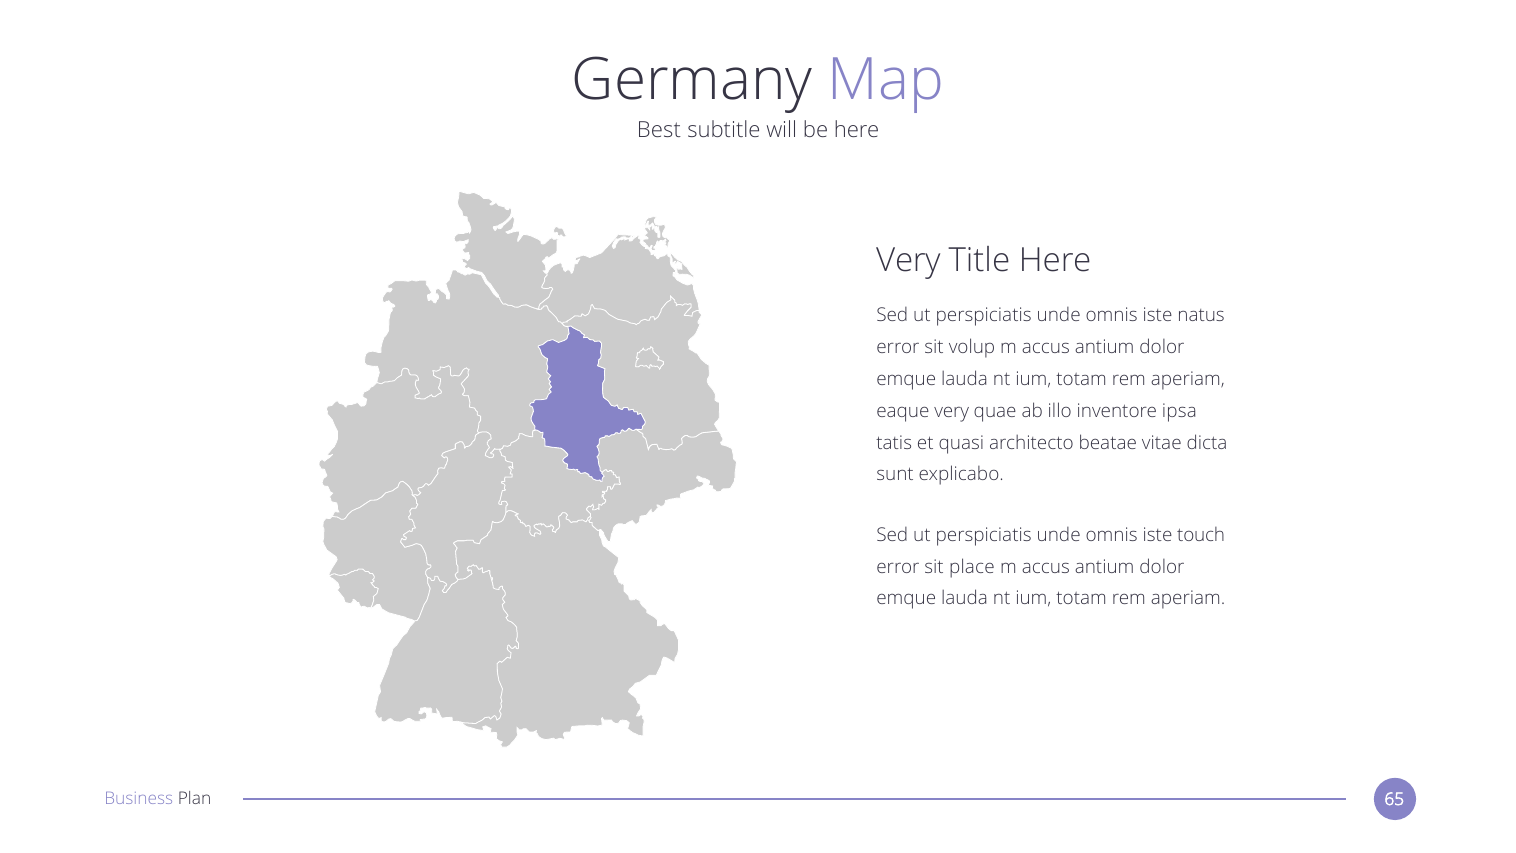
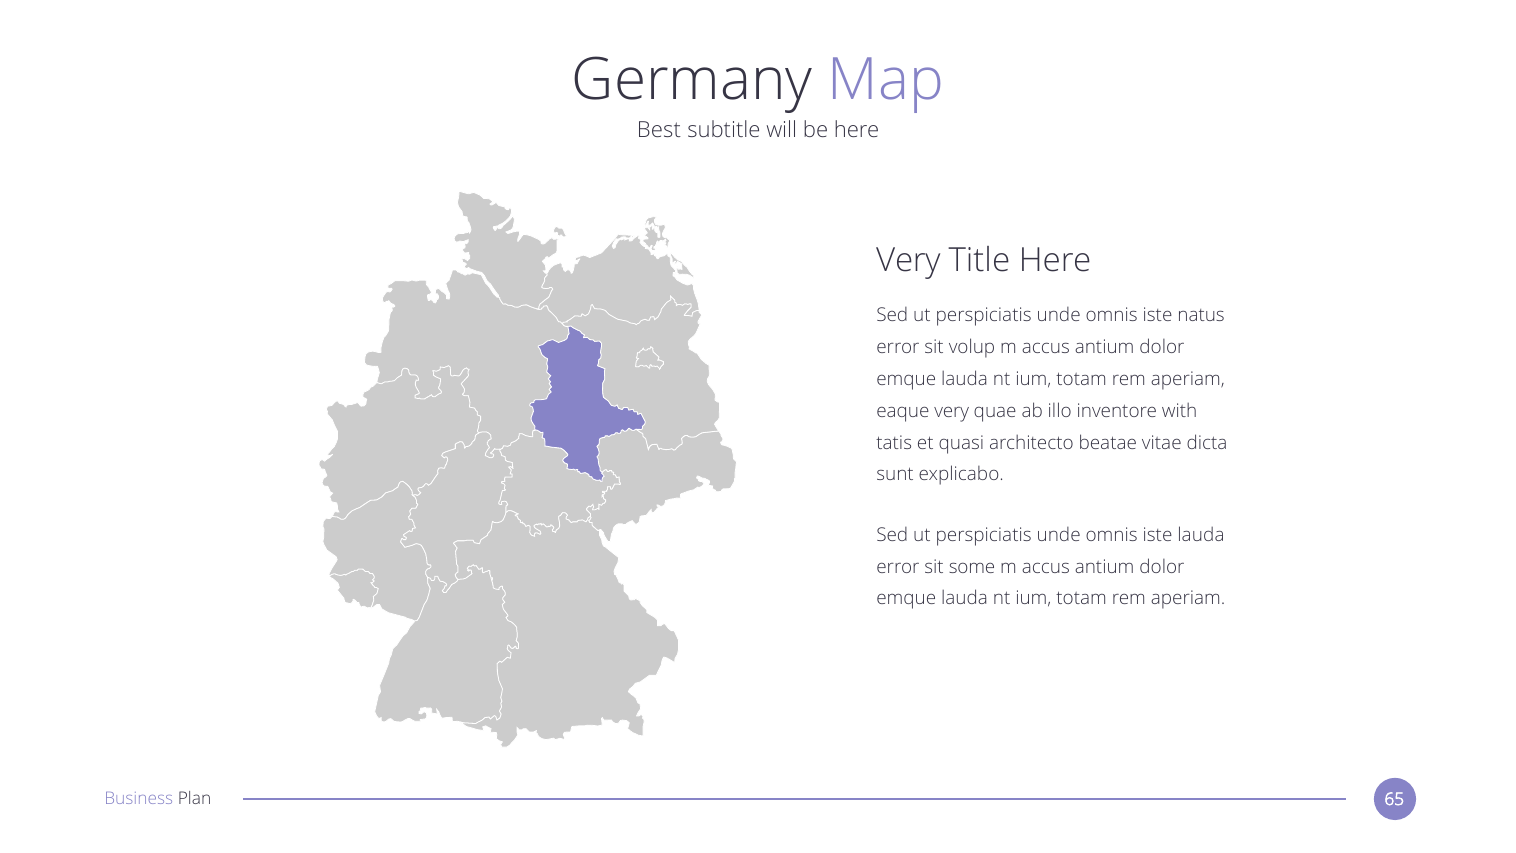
ipsa: ipsa -> with (1180, 411)
iste touch: touch -> lauda (1201, 535)
place: place -> some (972, 567)
